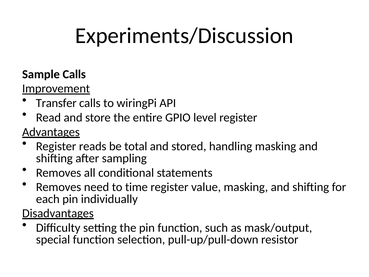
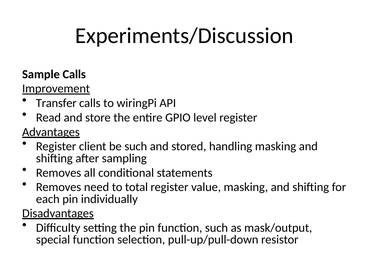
reads: reads -> client (93, 146)
be total: total -> such (136, 146)
time: time -> total (136, 187)
